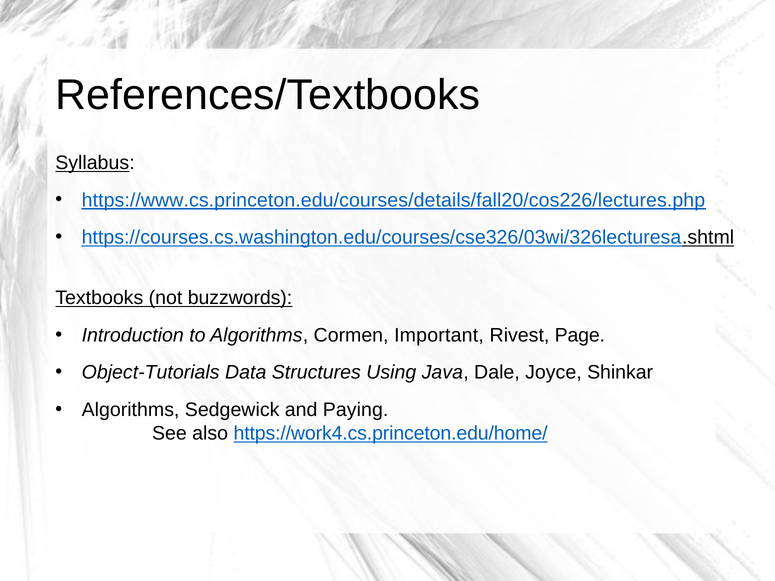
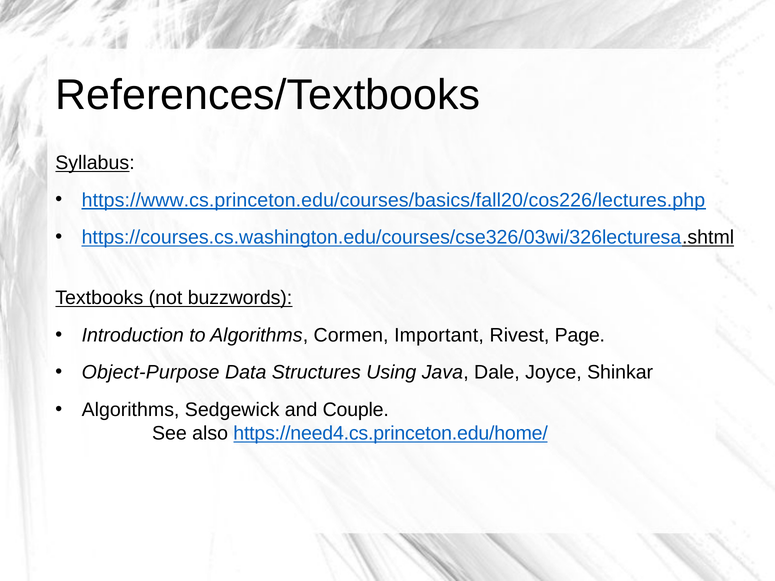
https://www.cs.princeton.edu/courses/details/fall20/cos226/lectures.php: https://www.cs.princeton.edu/courses/details/fall20/cos226/lectures.php -> https://www.cs.princeton.edu/courses/basics/fall20/cos226/lectures.php (393, 200)
Object-Tutorials: Object-Tutorials -> Object-Purpose (151, 373)
Paying: Paying -> Couple (356, 410)
https://work4.cs.princeton.edu/home/: https://work4.cs.princeton.edu/home/ -> https://need4.cs.princeton.edu/home/ (391, 433)
